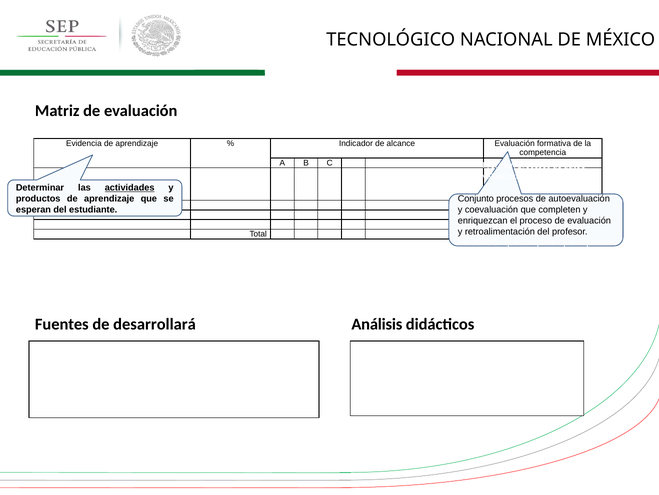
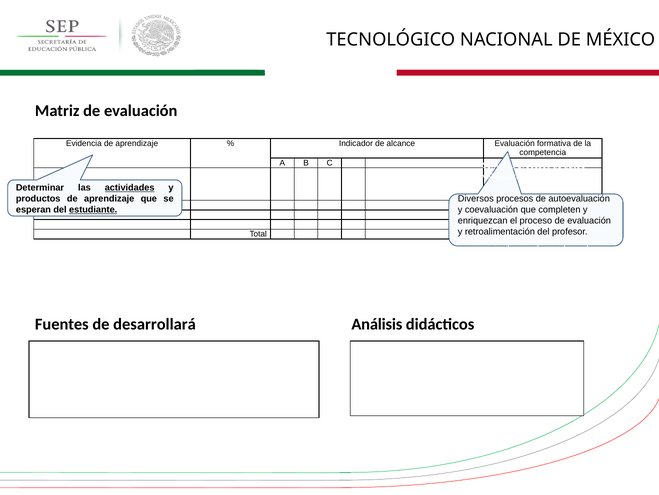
Precisión: Precisión -> Semanas (499, 165)
Conjunto: Conjunto -> Diversos (476, 198)
estudiante underline: none -> present (93, 209)
